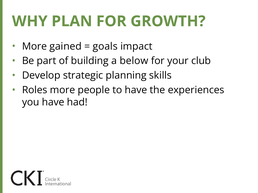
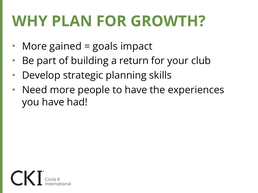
below: below -> return (134, 61)
Roles: Roles -> Need (35, 90)
